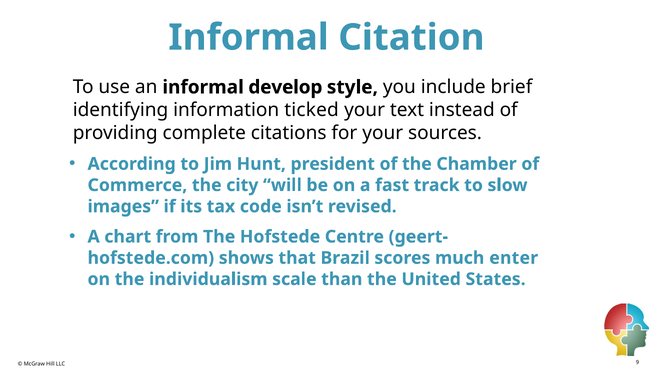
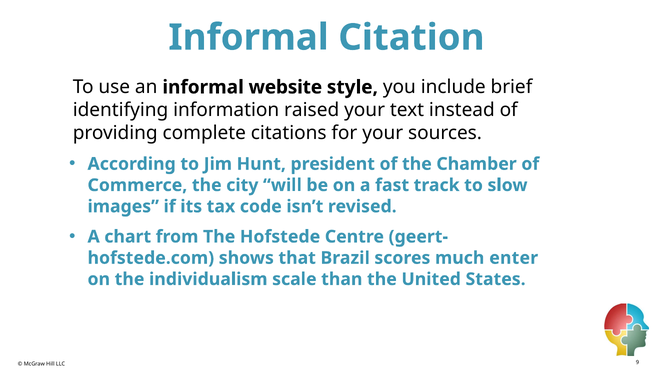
develop: develop -> website (285, 87)
ticked: ticked -> raised (312, 110)
